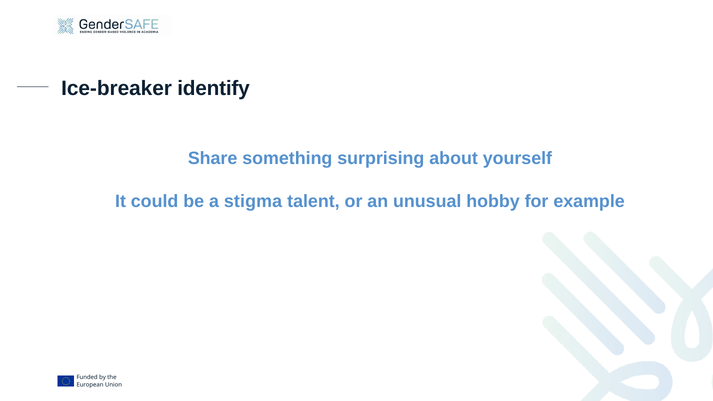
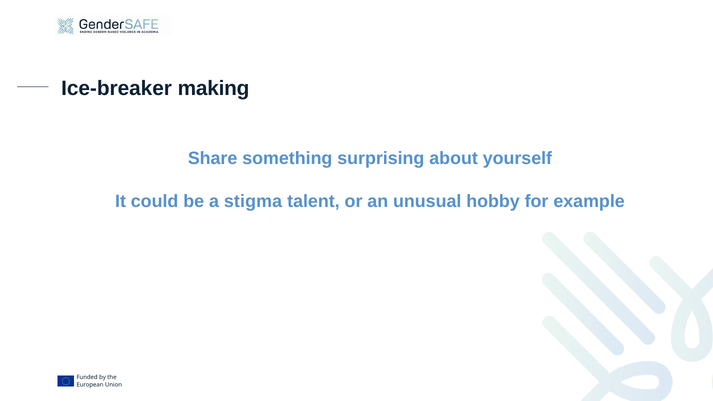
identify: identify -> making (214, 88)
